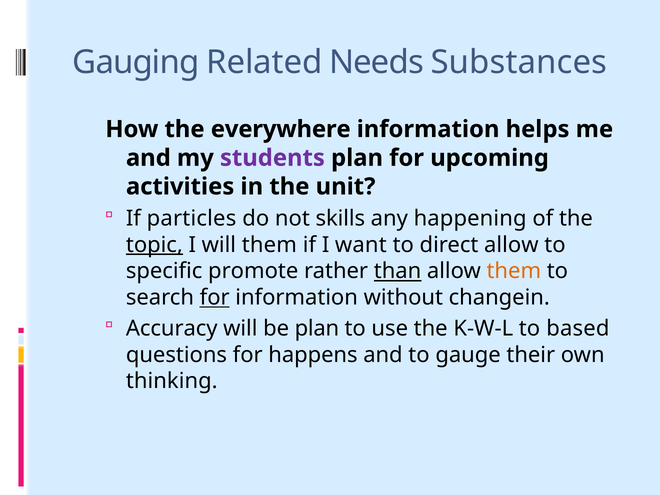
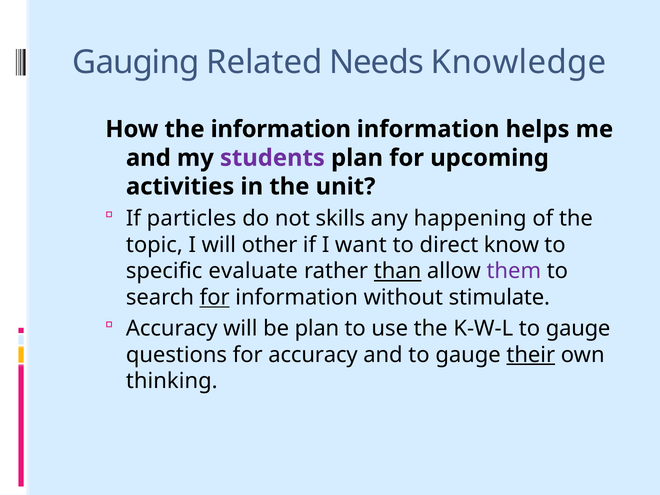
Substances: Substances -> Knowledge (519, 62)
the everywhere: everywhere -> information (281, 129)
topic underline: present -> none (154, 245)
will them: them -> other (270, 245)
direct allow: allow -> know (511, 245)
promote: promote -> evaluate (253, 271)
them colour: orange -> purple (514, 271)
changein: changein -> stimulate (499, 298)
K-W-L to based: based -> gauge (578, 328)
for happens: happens -> accuracy (313, 355)
their underline: none -> present (531, 355)
